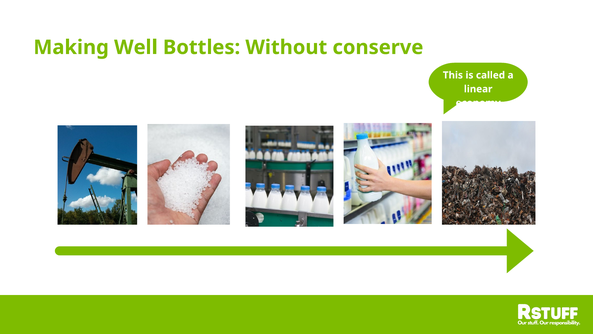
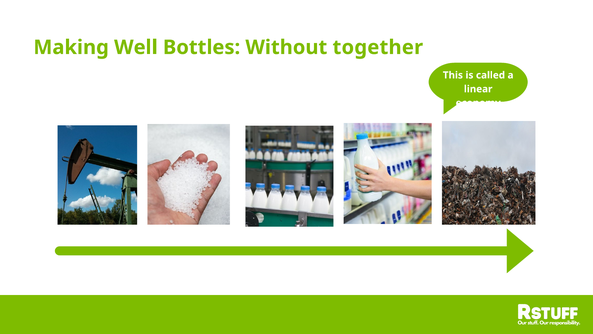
conserve: conserve -> together (378, 47)
